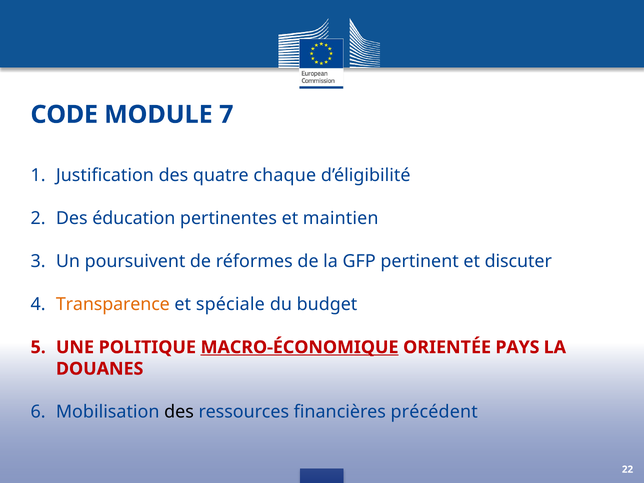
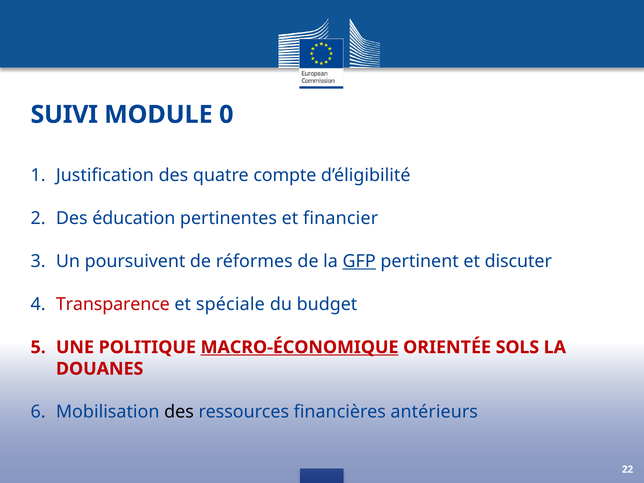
CODE: CODE -> SUIVI (64, 115)
7: 7 -> 0 (226, 115)
chaque: chaque -> compte (285, 176)
maintien: maintien -> financier (341, 219)
GFP underline: none -> present (359, 261)
Transparence colour: orange -> red (113, 304)
PAYS: PAYS -> SOLS (517, 347)
précédent: précédent -> antérieurs (434, 412)
